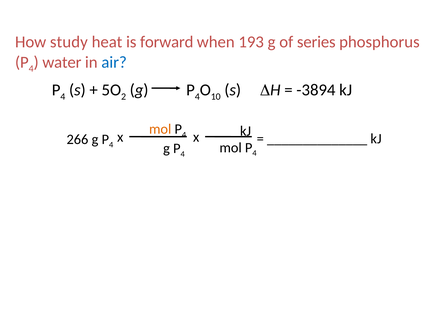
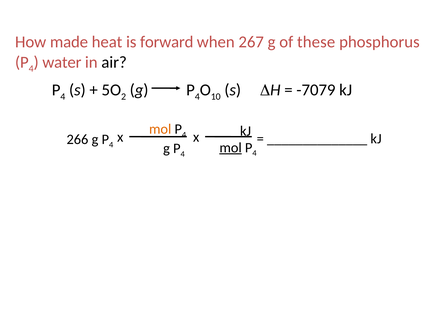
study: study -> made (69, 42)
193: 193 -> 267 (251, 42)
series: series -> these (316, 42)
air colour: blue -> black (114, 62)
-3894: -3894 -> -7079 (316, 90)
mol underline: none -> present (231, 148)
